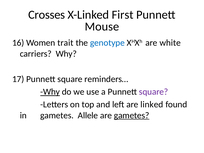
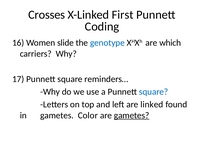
Mouse: Mouse -> Coding (102, 27)
trait: trait -> slide (65, 43)
white: white -> which (170, 43)
Why underline: present -> none (50, 92)
square colour: purple -> blue (154, 92)
Allele: Allele -> Color (88, 115)
